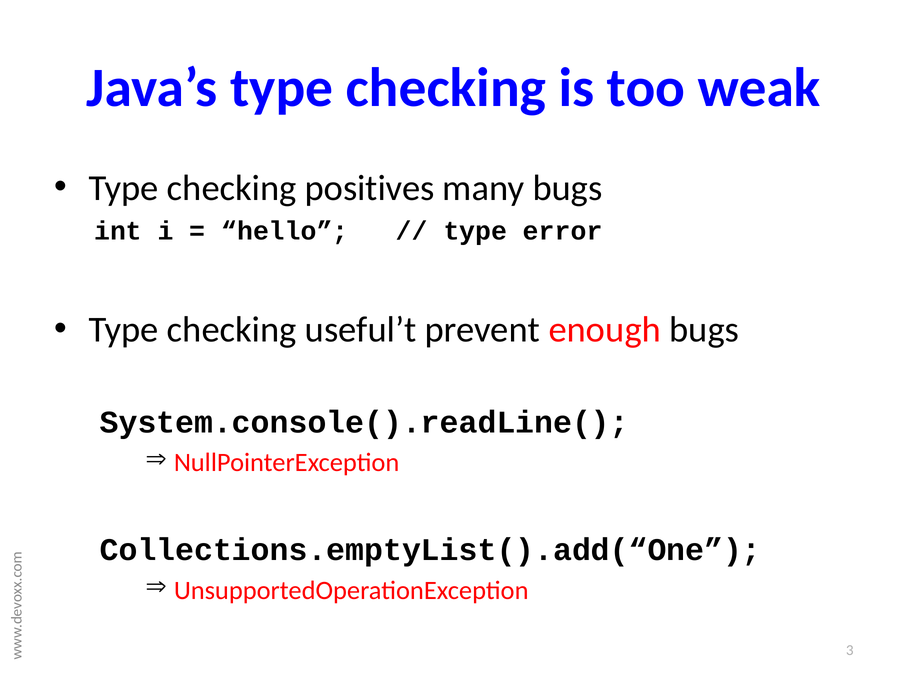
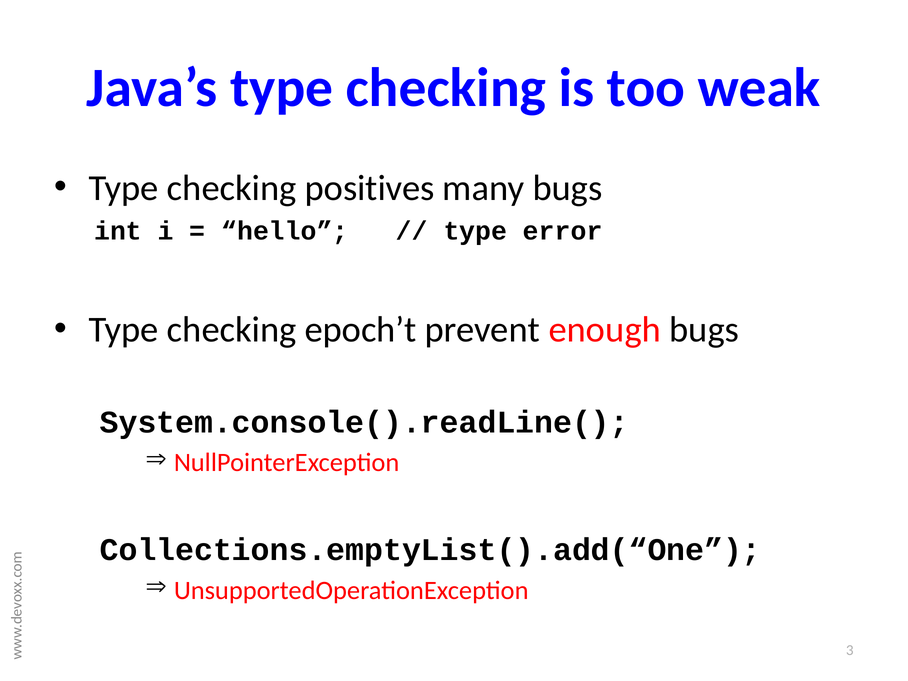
useful’t: useful’t -> epoch’t (361, 330)
